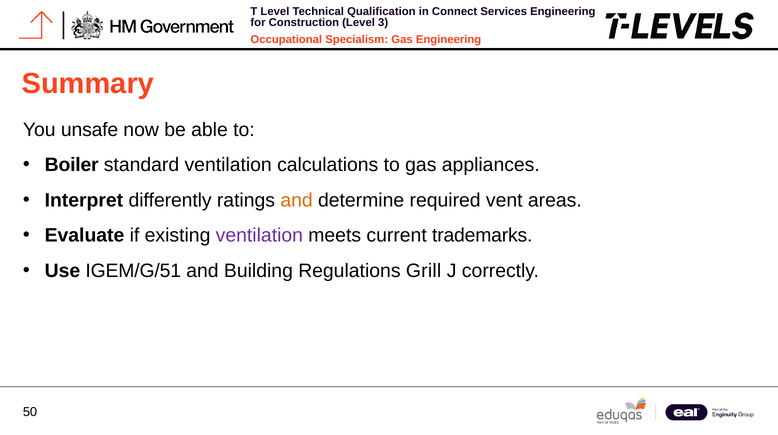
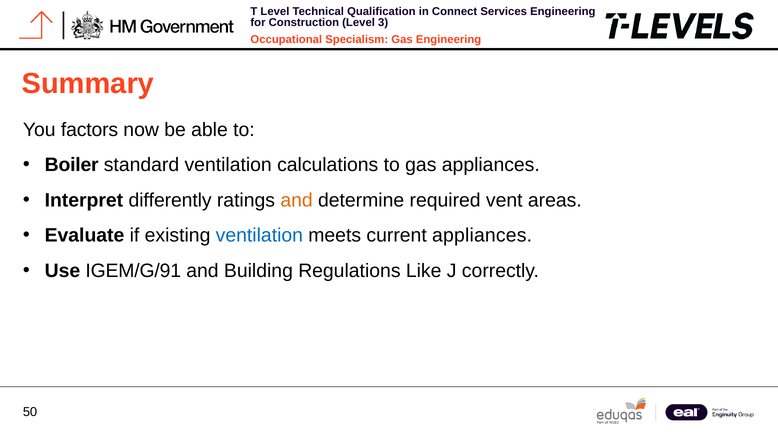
unsafe: unsafe -> factors (90, 130)
ventilation colour: purple -> blue (259, 235)
current trademarks: trademarks -> appliances (482, 235)
IGEM/G/51: IGEM/G/51 -> IGEM/G/91 (133, 271)
Grill: Grill -> Like (424, 271)
